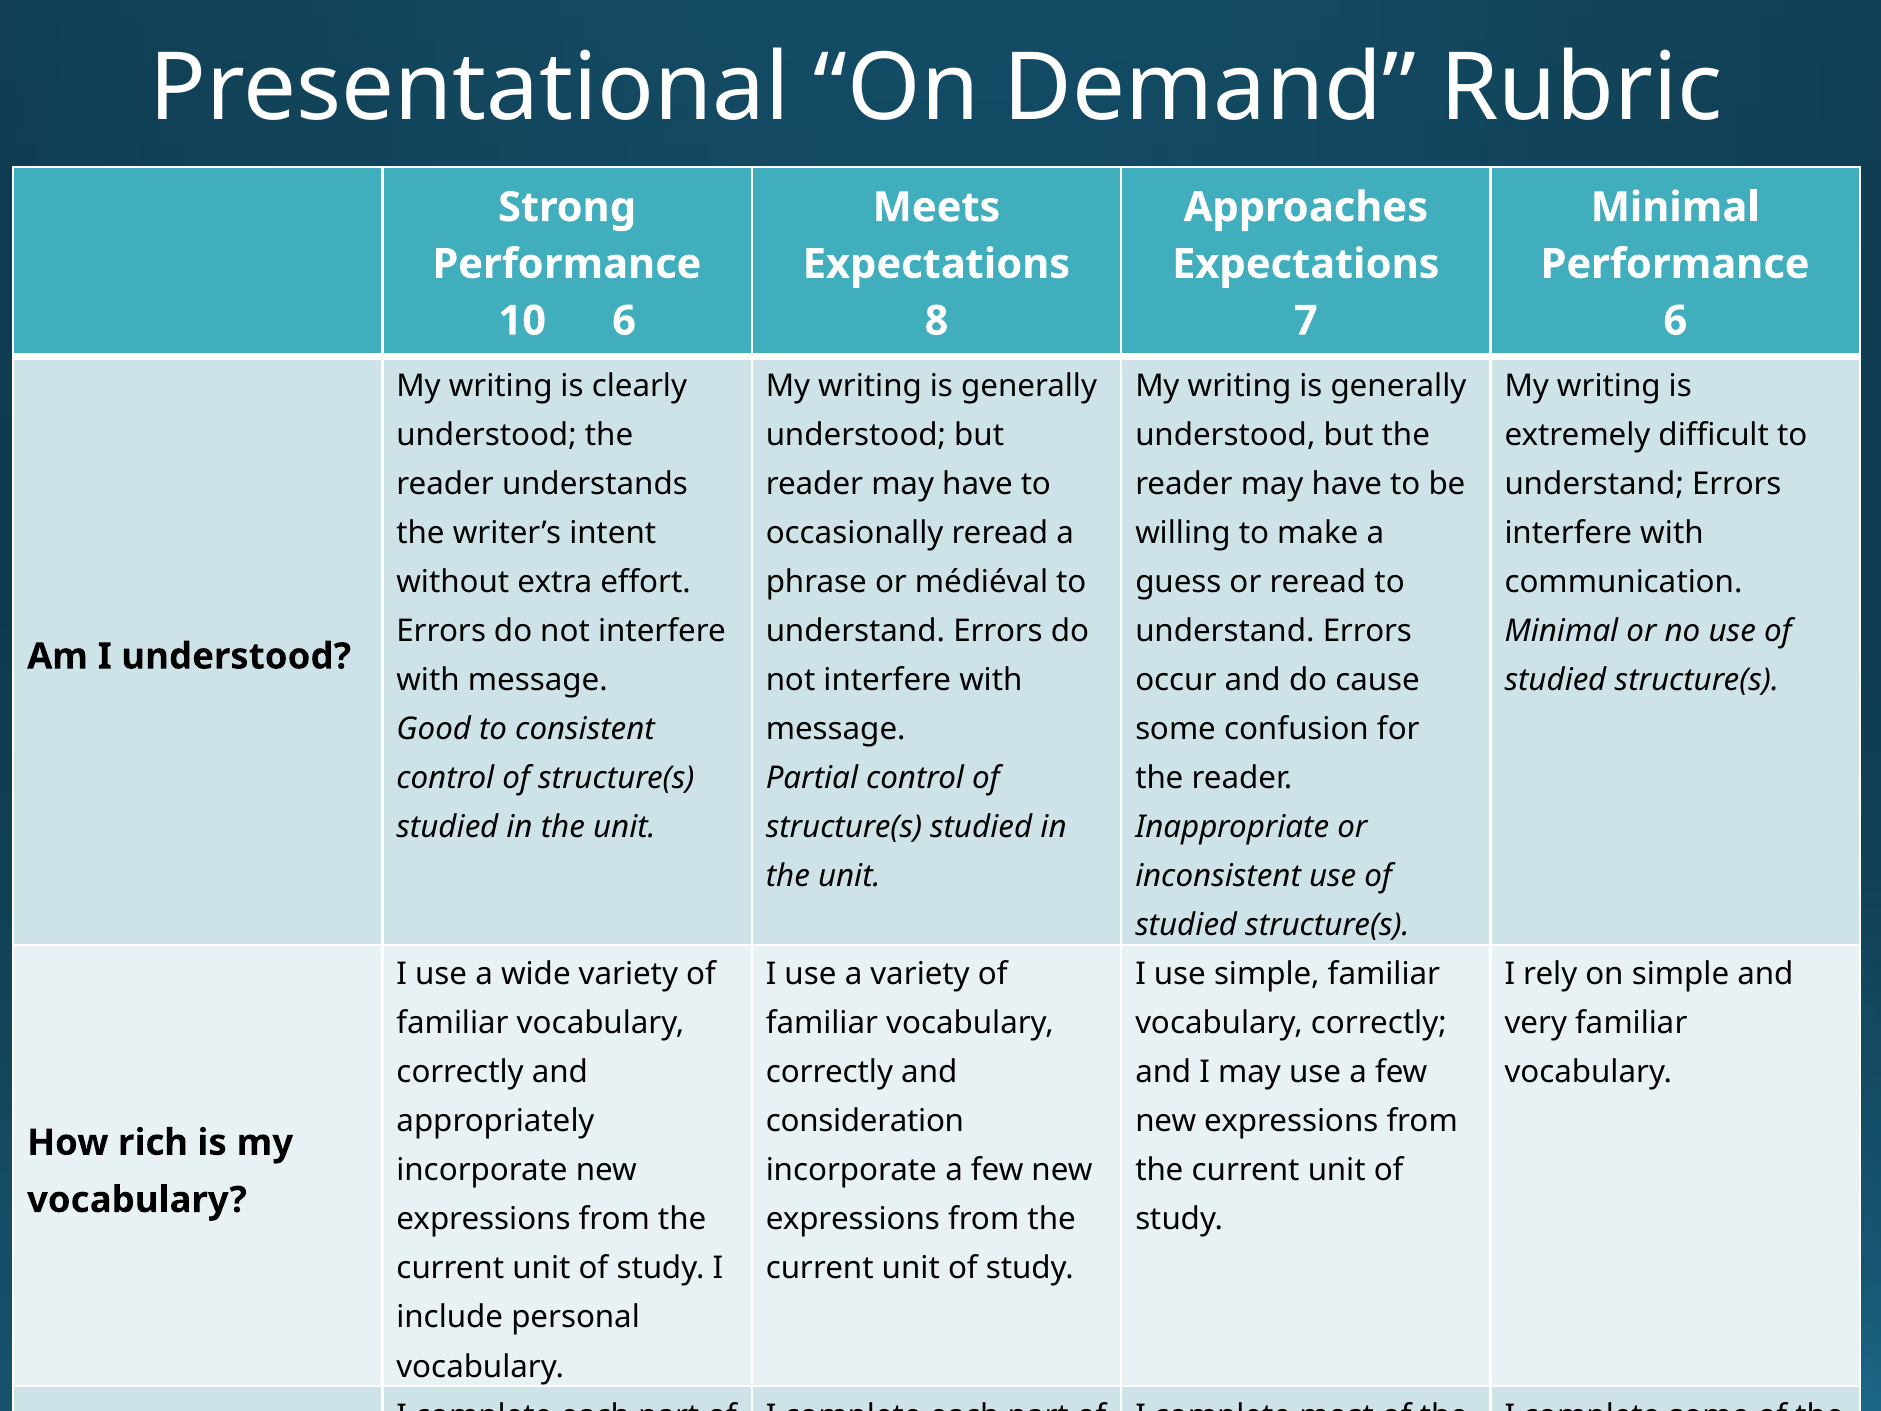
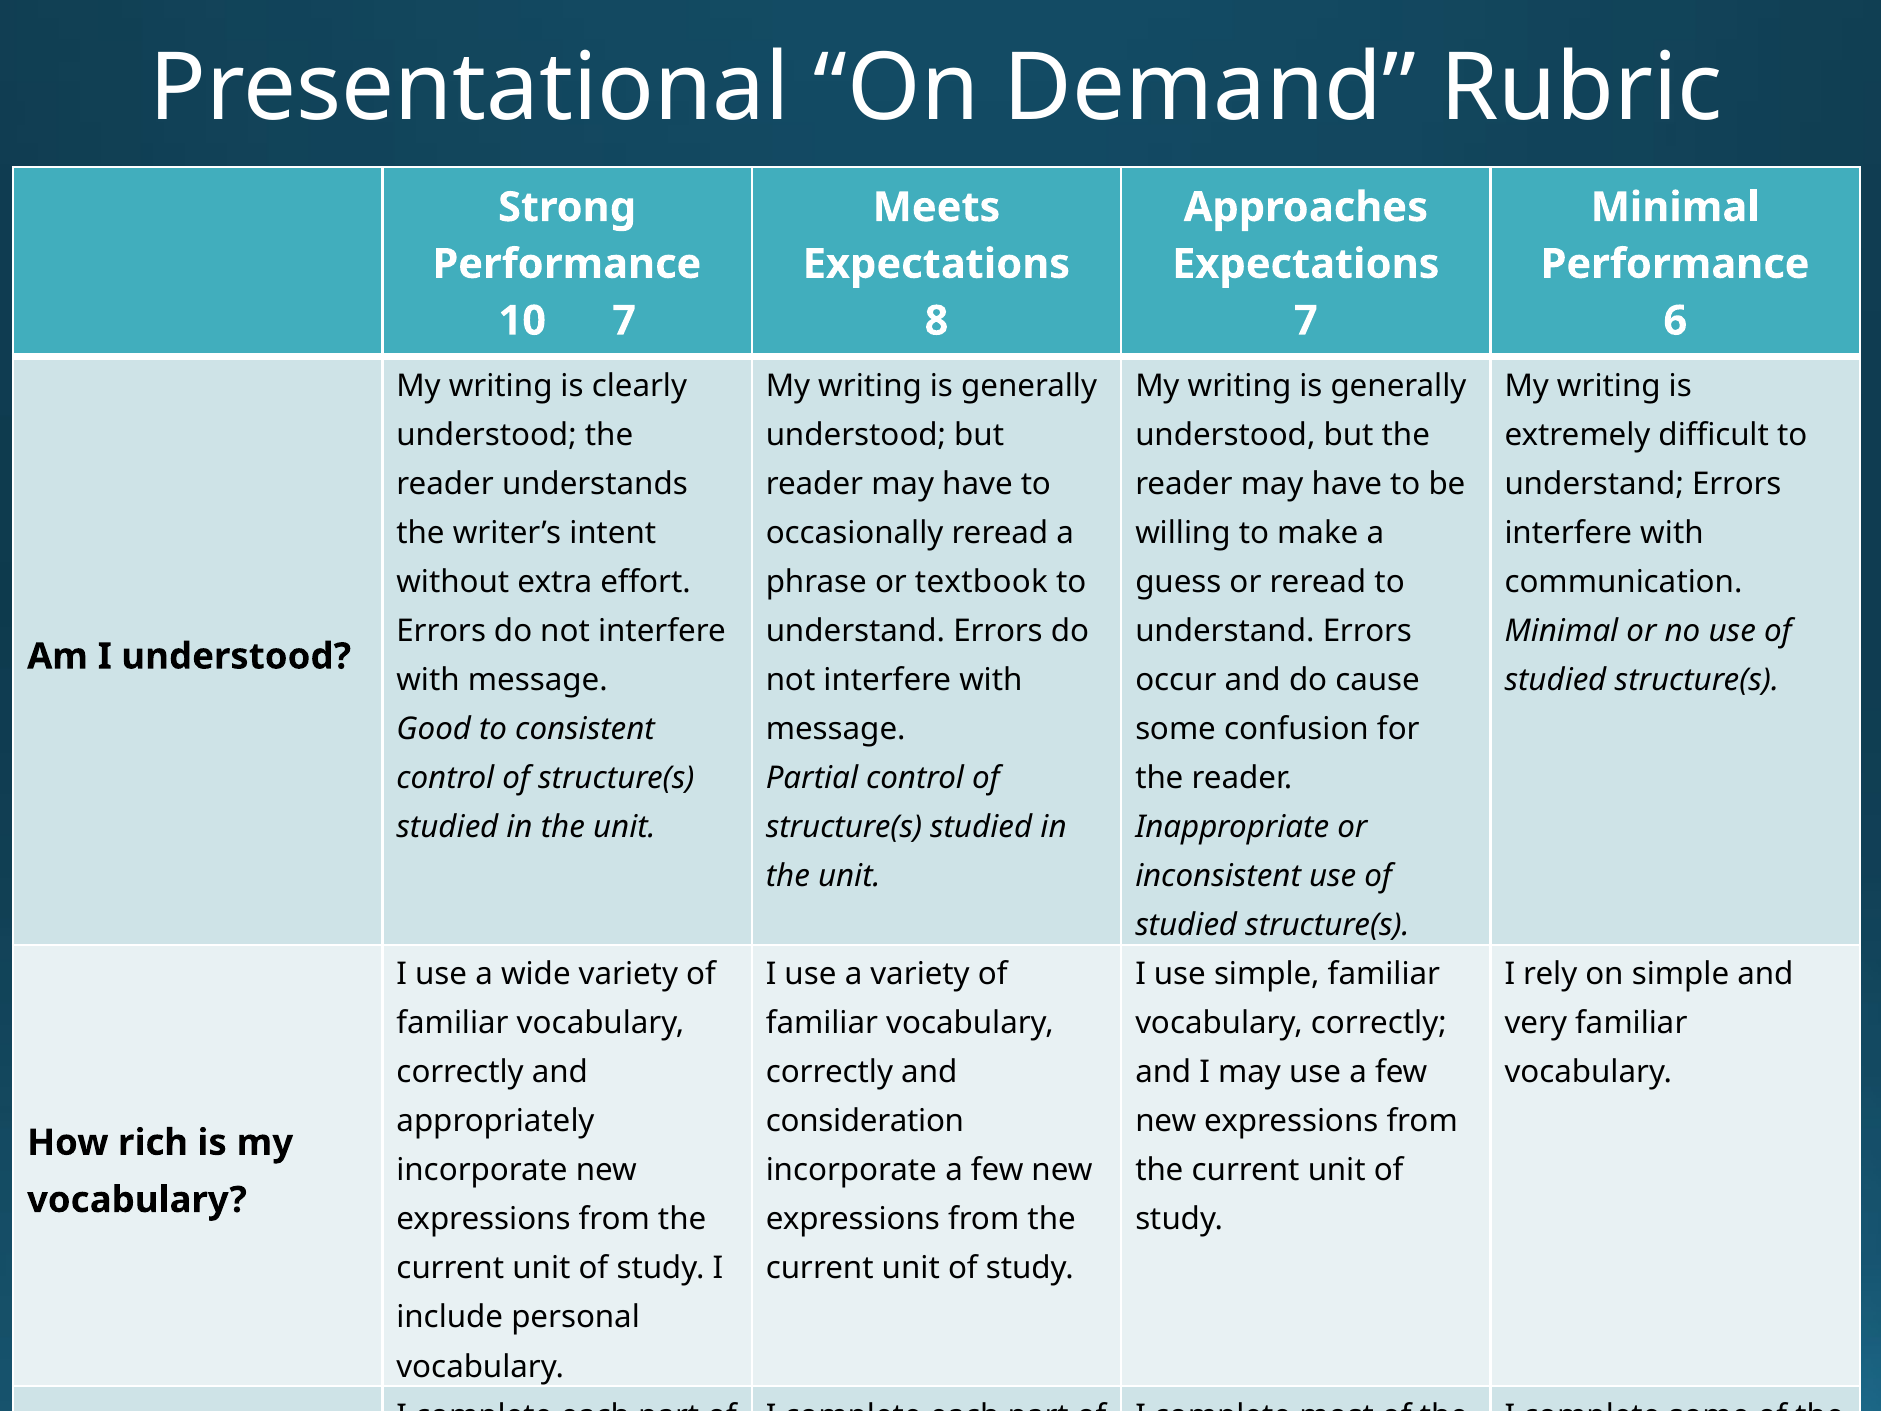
6: 6 -> 7 (624, 321)
médiéval: médiéval -> textbook (981, 582)
